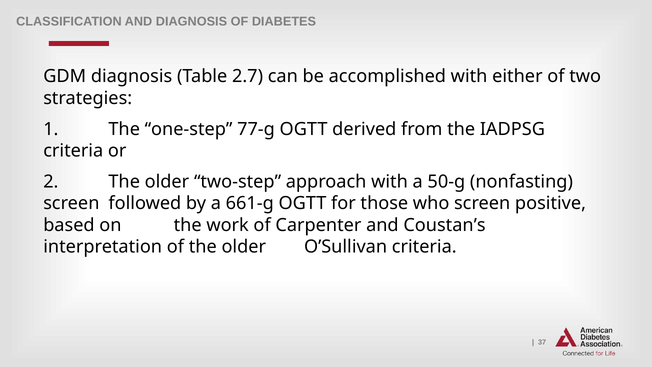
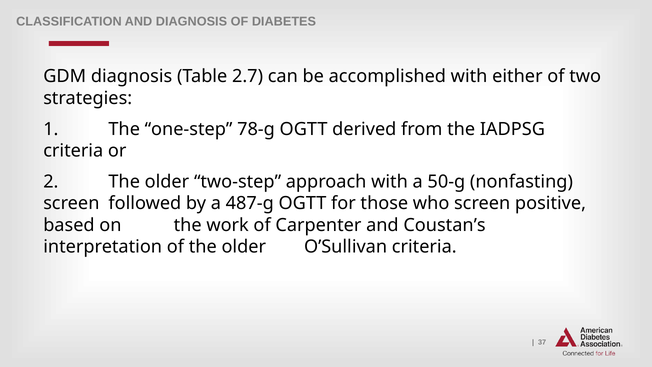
77-g: 77-g -> 78-g (256, 129)
661-g: 661-g -> 487-g (250, 203)
